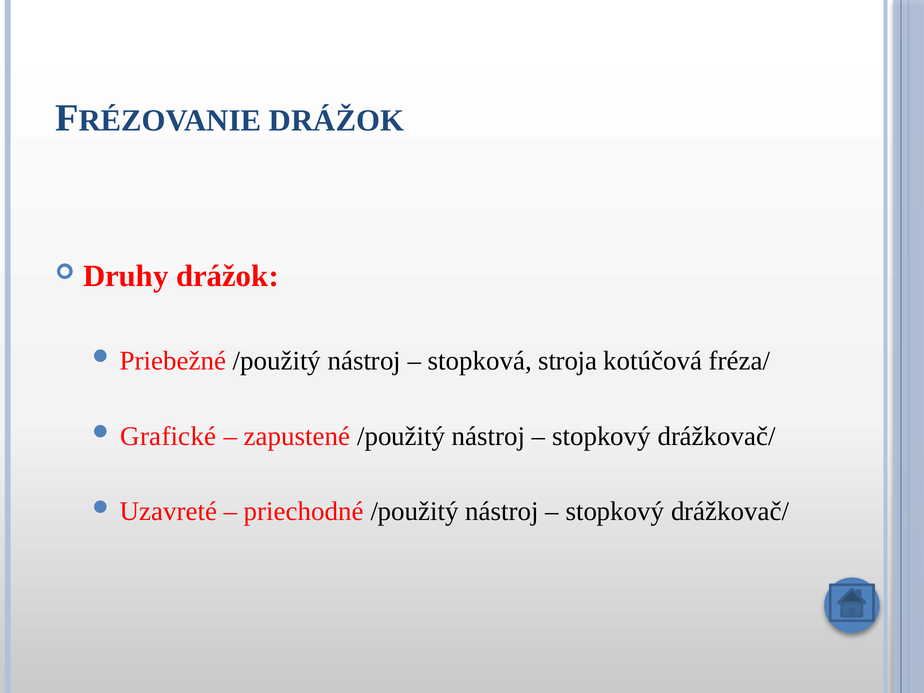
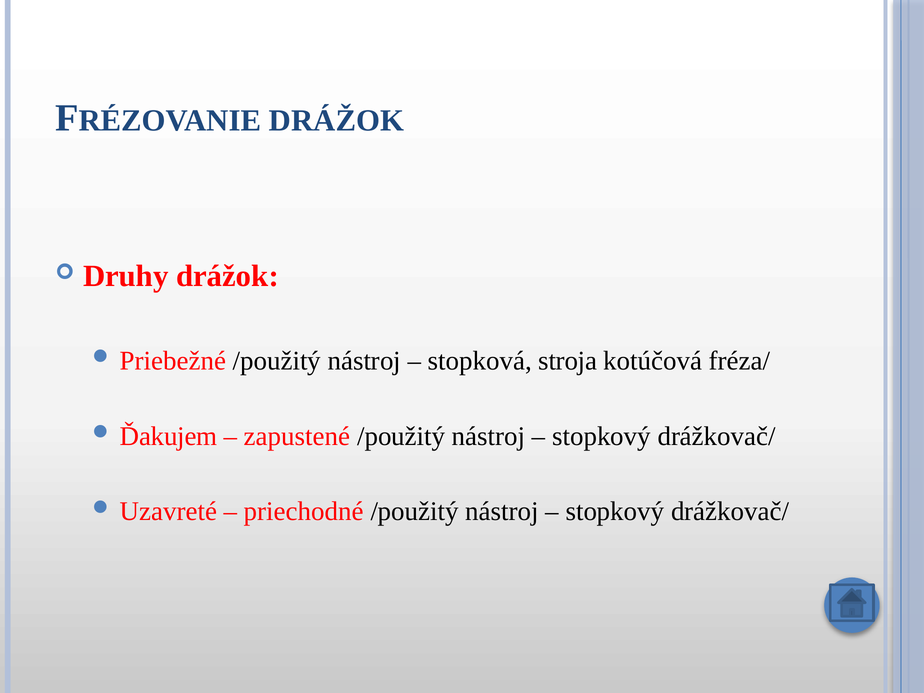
Grafické: Grafické -> Ďakujem (169, 436)
